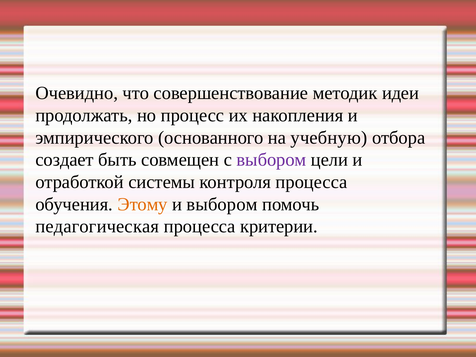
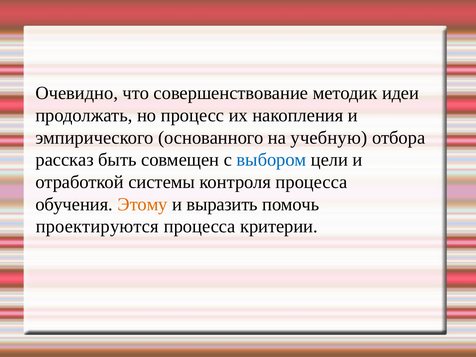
создает: создает -> рассказ (65, 160)
выбором colour: purple -> blue (271, 160)
и выбором: выбором -> выразить (222, 204)
педагогическая: педагогическая -> проектируются (97, 227)
